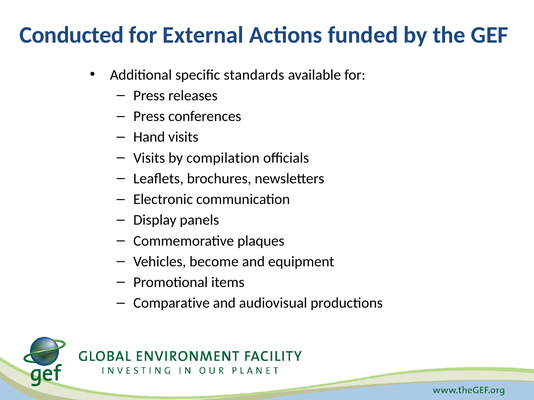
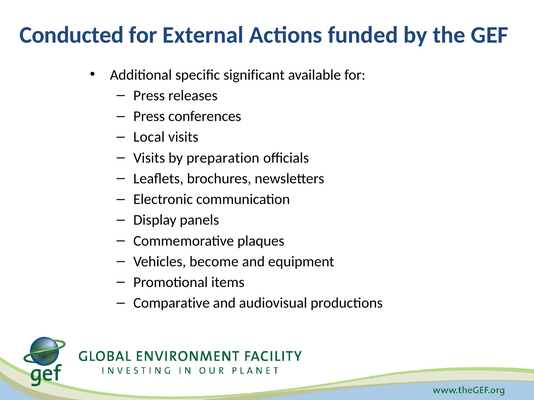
standards: standards -> significant (254, 75)
Hand: Hand -> Local (149, 137)
compilation: compilation -> preparation (223, 158)
